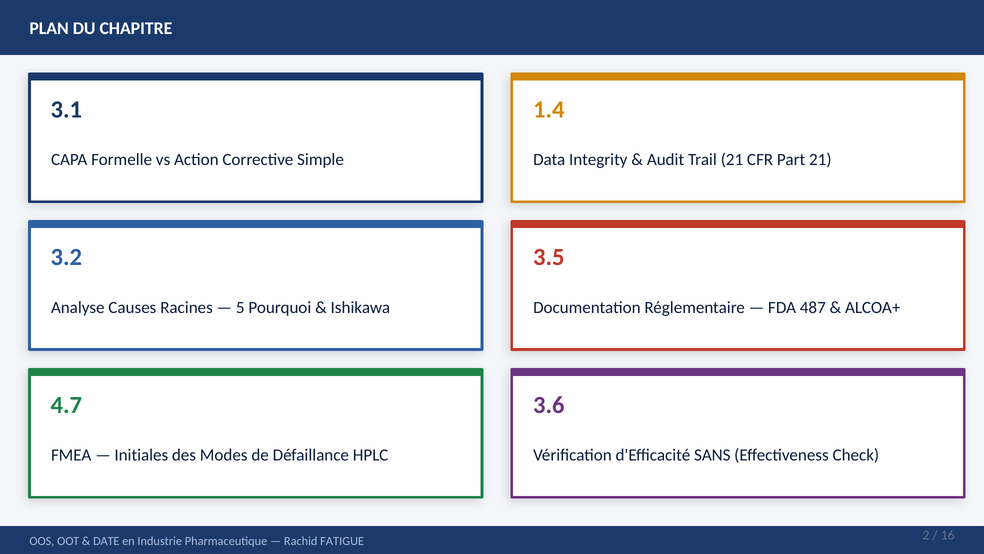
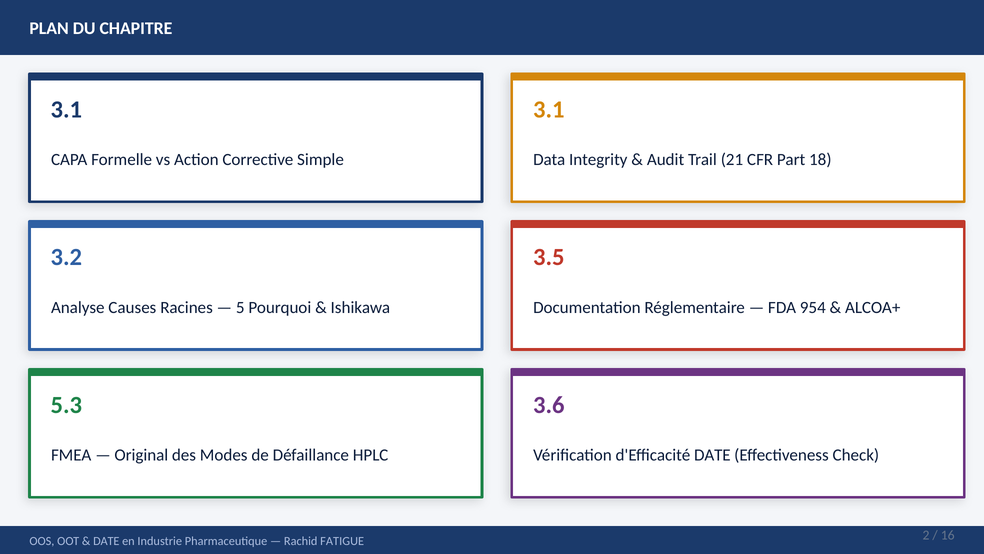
1.4: 1.4 -> 3.1 (549, 109)
Part 21: 21 -> 18 (820, 160)
487: 487 -> 954 (813, 307)
4.7: 4.7 -> 5.3 (67, 405)
Initiales: Initiales -> Original (141, 455)
d'Efficacité SANS: SANS -> DATE (712, 455)
